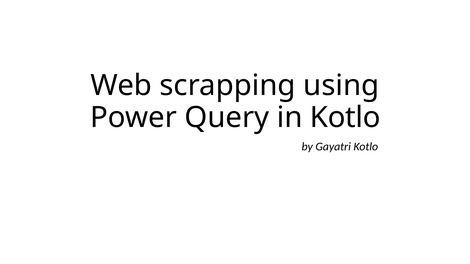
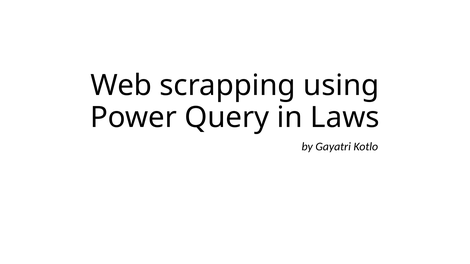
in Kotlo: Kotlo -> Laws (345, 117)
